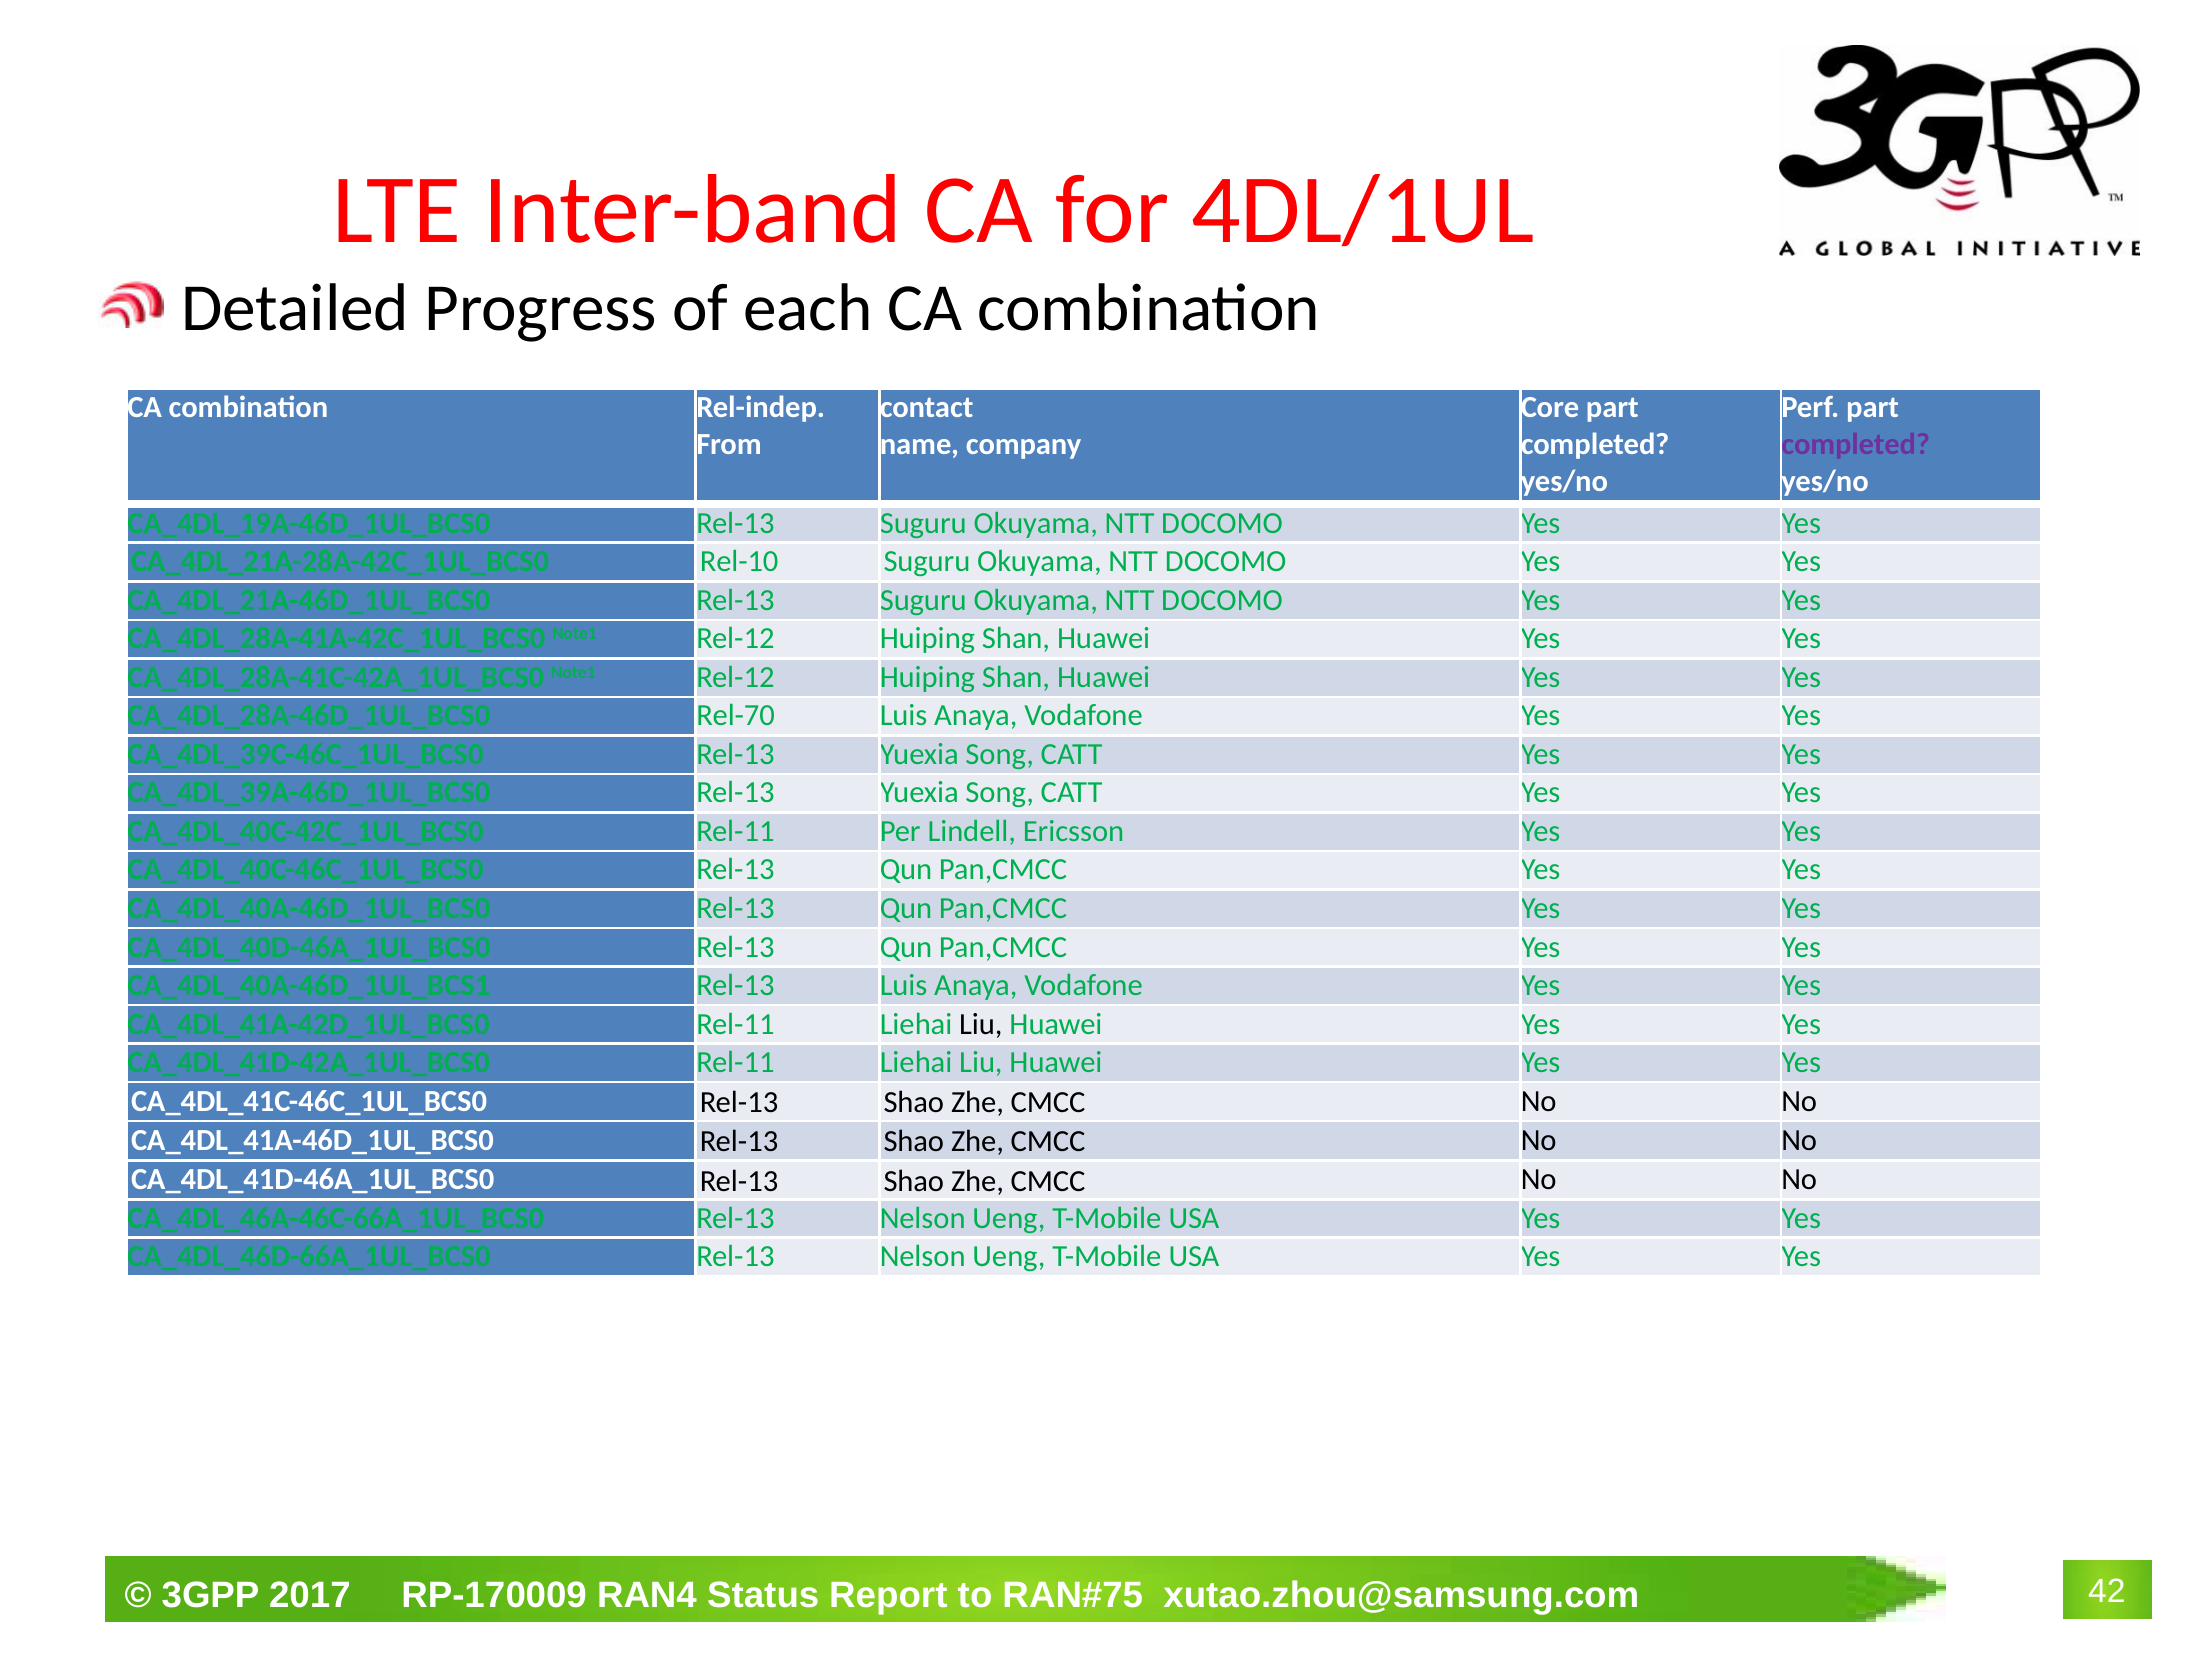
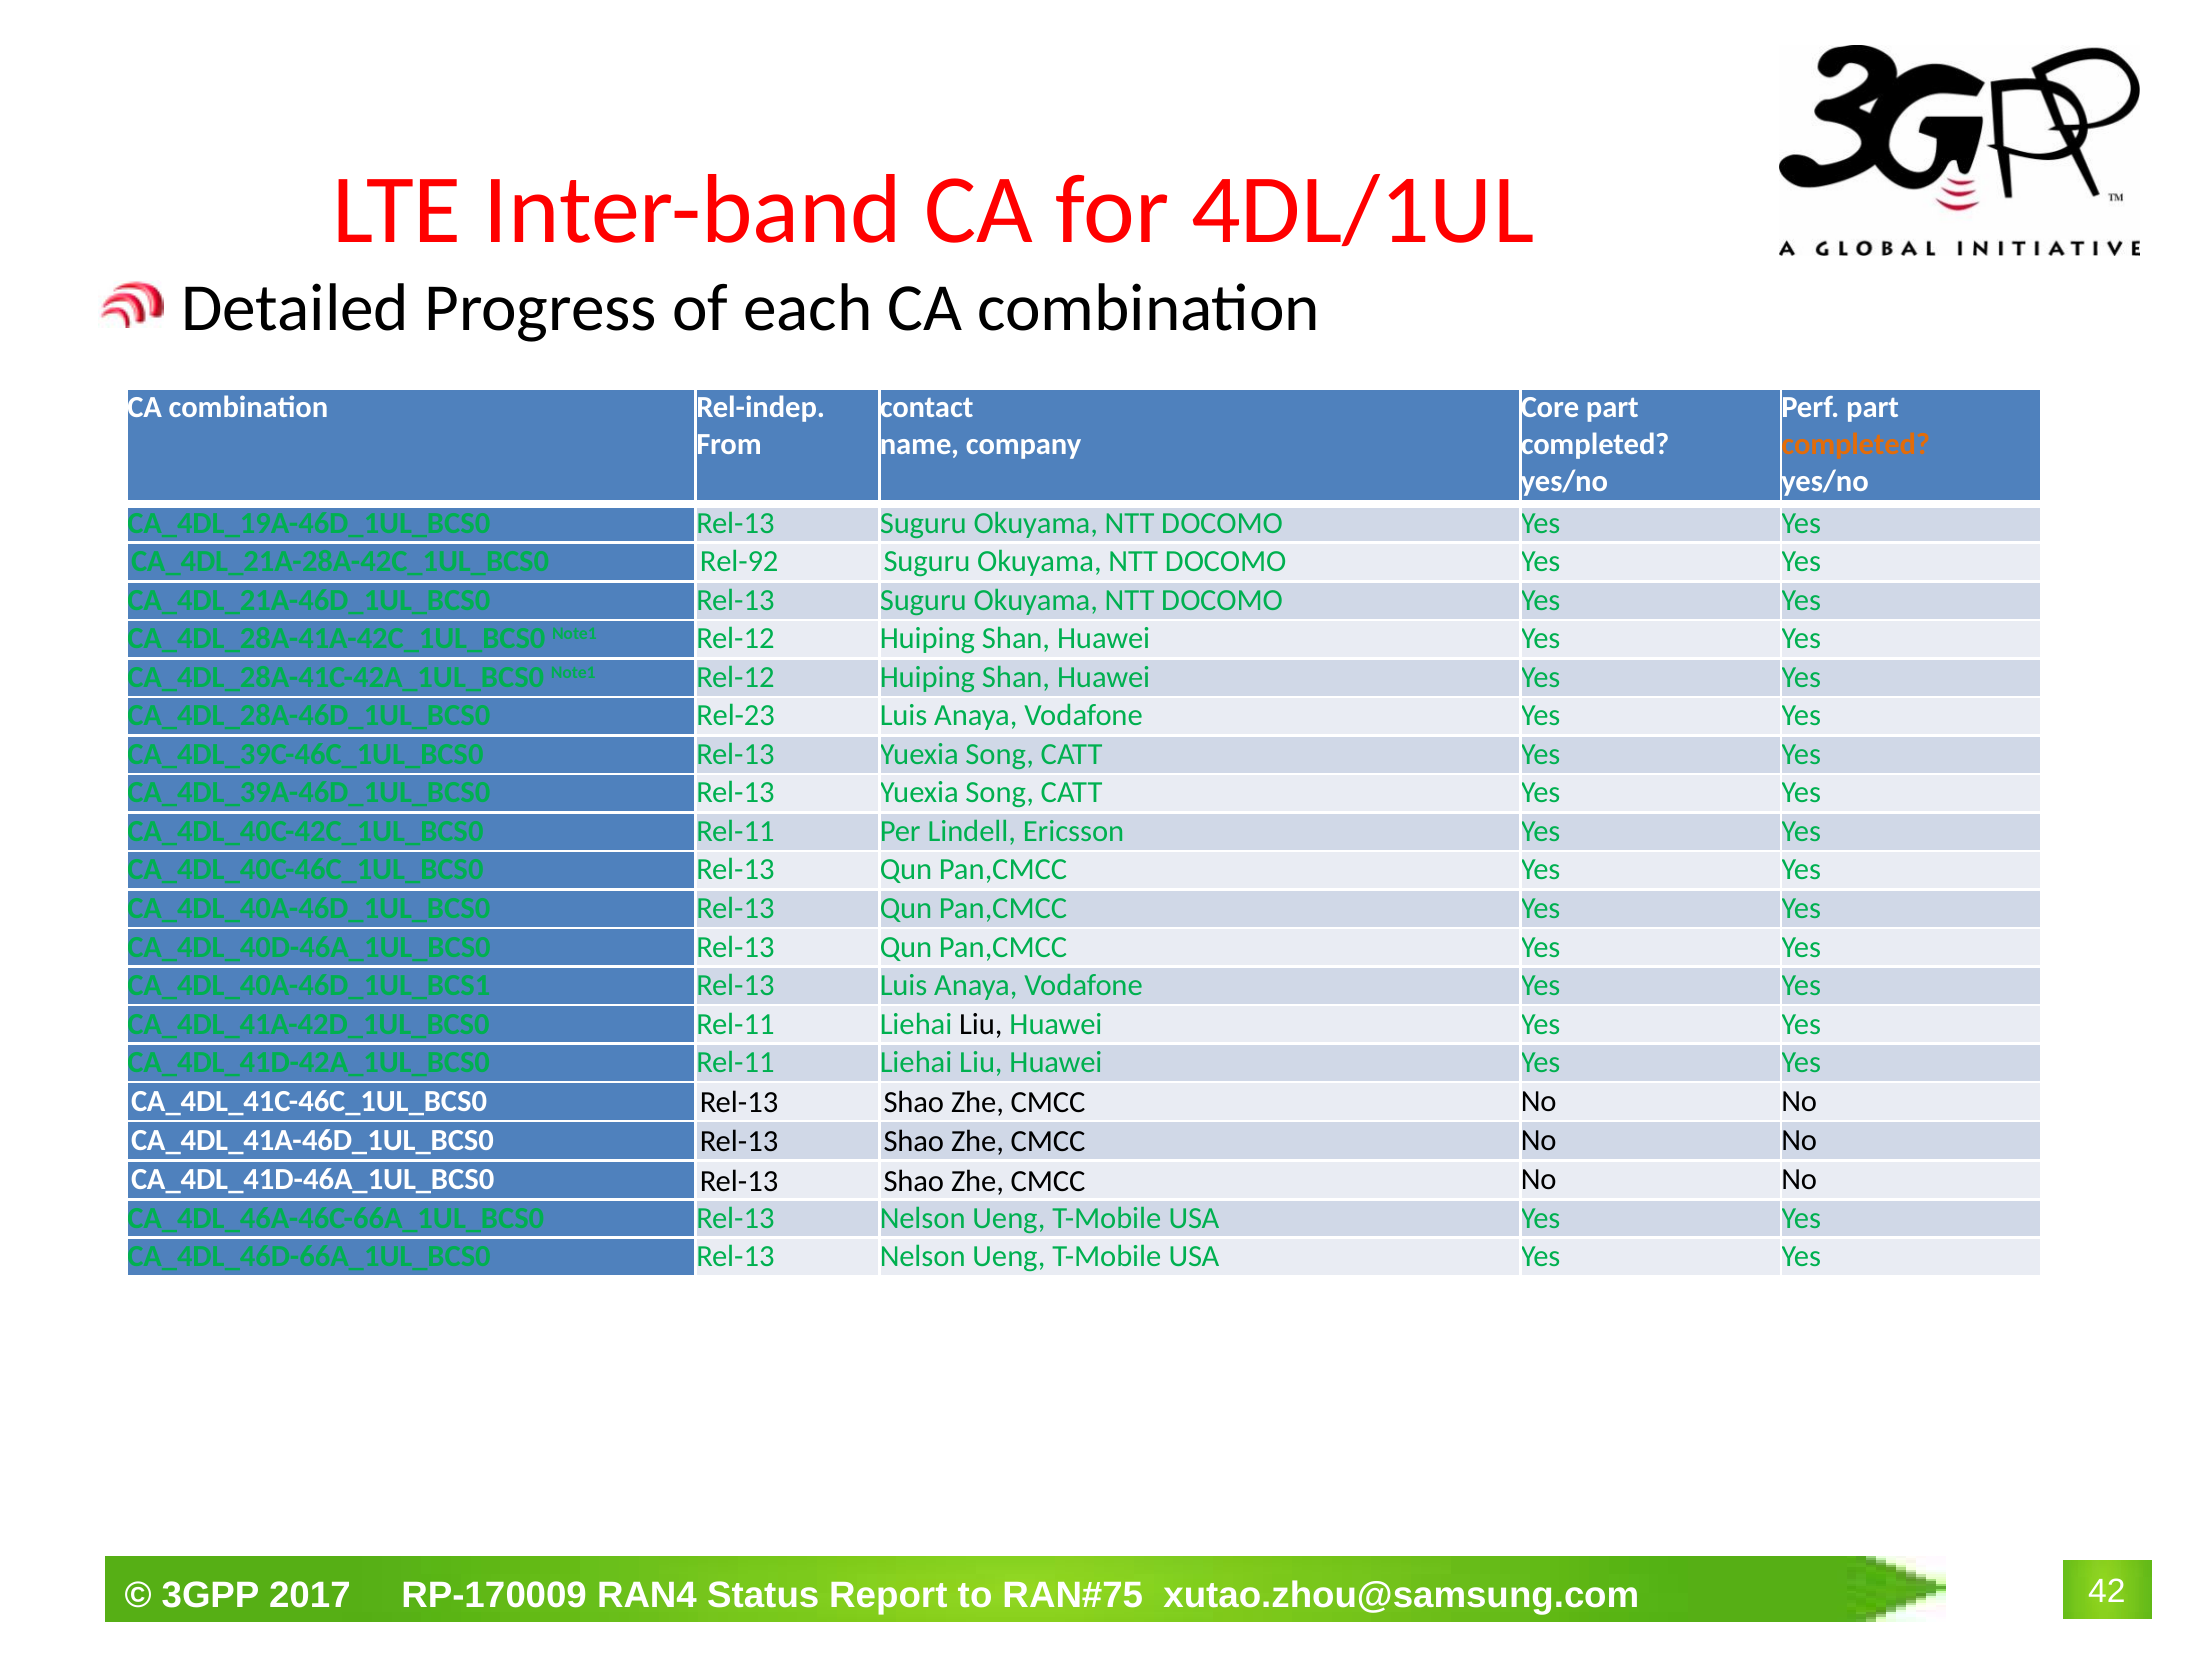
completed colour: purple -> orange (1856, 445)
Rel-10: Rel-10 -> Rel-92 (739, 562)
Rel-70: Rel-70 -> Rel-23 (736, 716)
